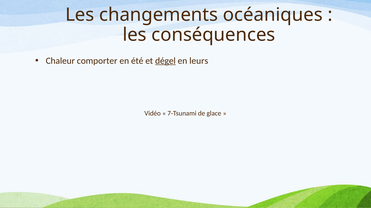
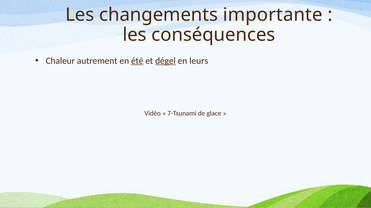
océaniques: océaniques -> importante (273, 15)
comporter: comporter -> autrement (97, 61)
été underline: none -> present (137, 61)
